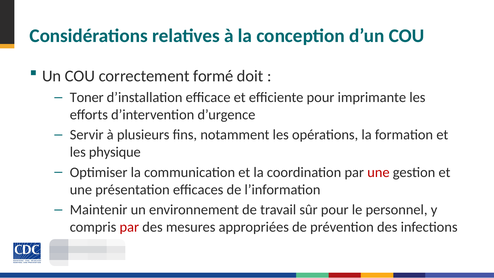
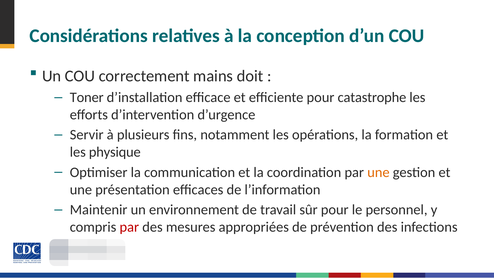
formé: formé -> mains (213, 76)
imprimante: imprimante -> catastrophe (372, 97)
une colour: red -> orange (378, 172)
